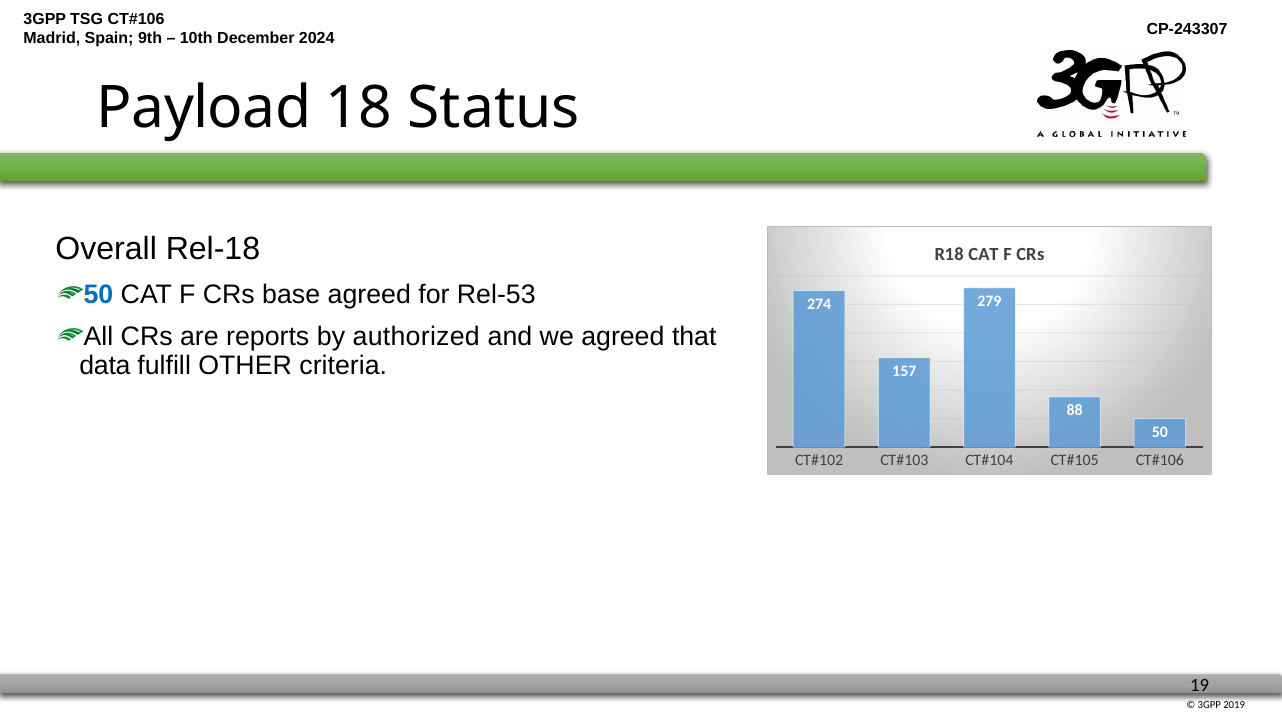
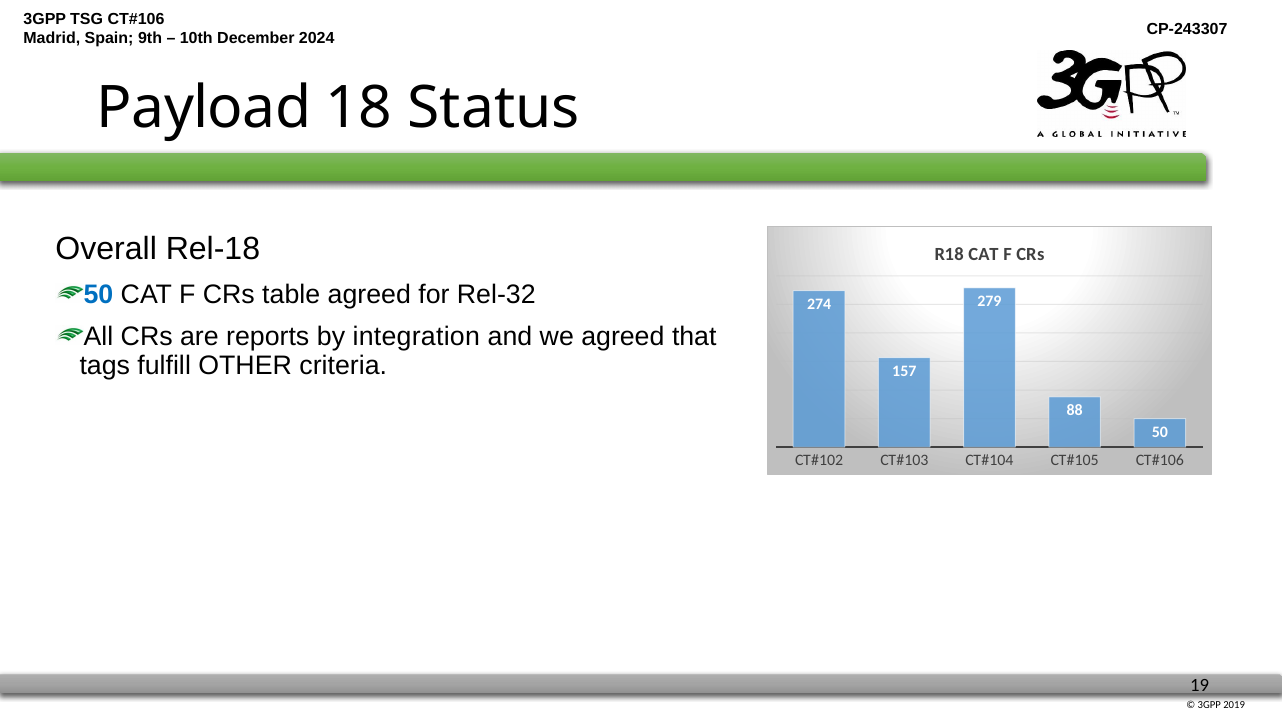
base: base -> table (291, 294)
Rel-53: Rel-53 -> Rel-32 (496, 294)
authorized: authorized -> integration (416, 337)
data: data -> tags (105, 366)
